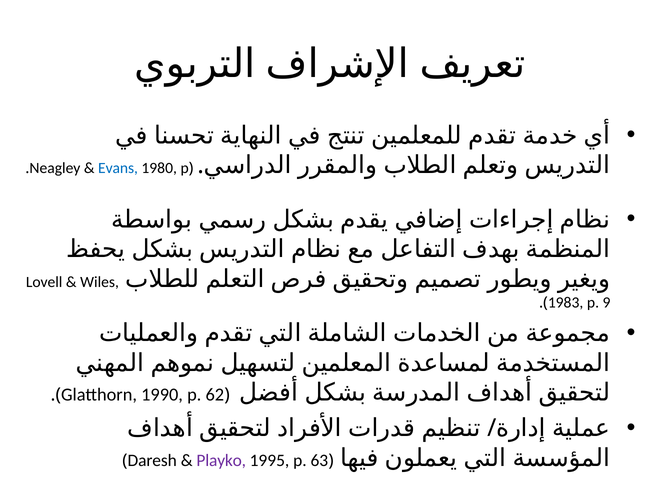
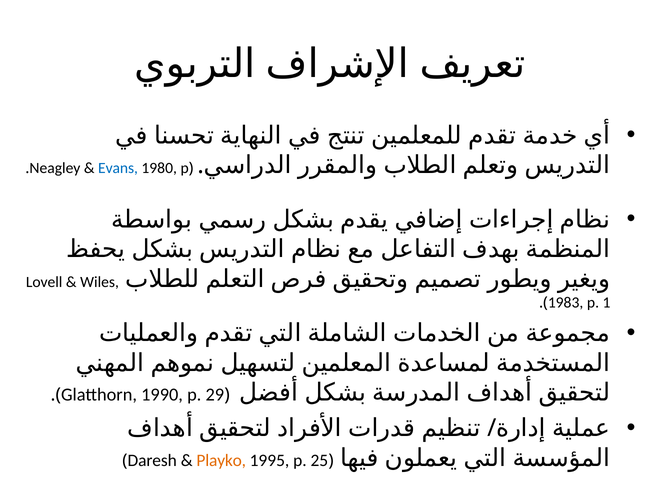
9: 9 -> 1 (606, 302)
62: 62 -> 29 (215, 395)
Playko colour: purple -> orange (221, 460)
63: 63 -> 25 (319, 460)
